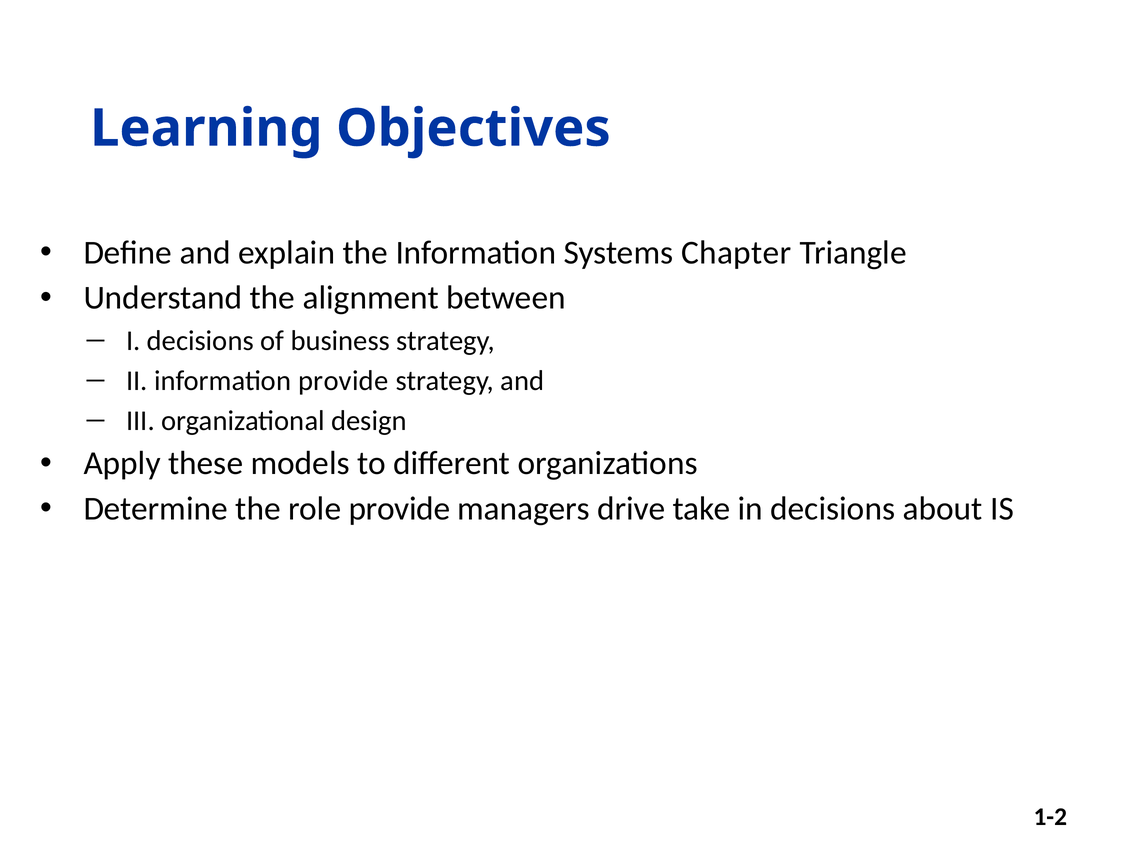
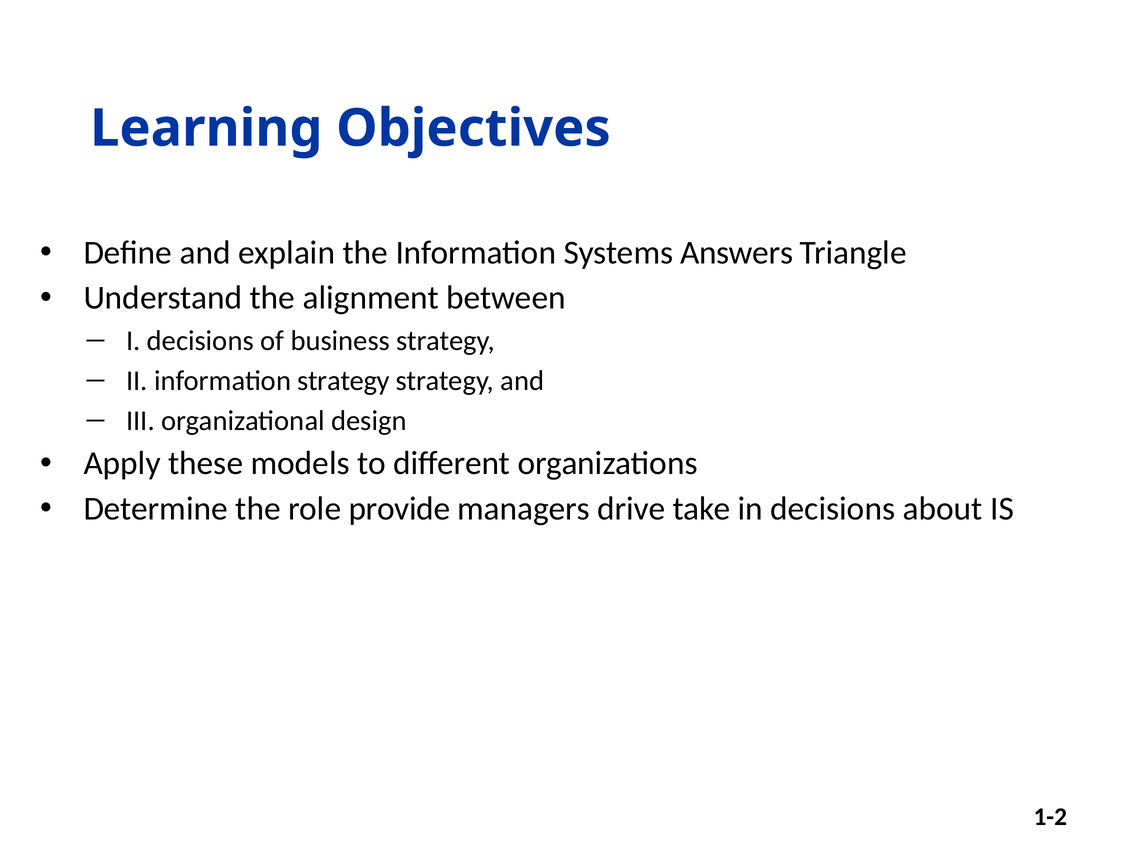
Chapter: Chapter -> Answers (737, 253)
information provide: provide -> strategy (344, 381)
